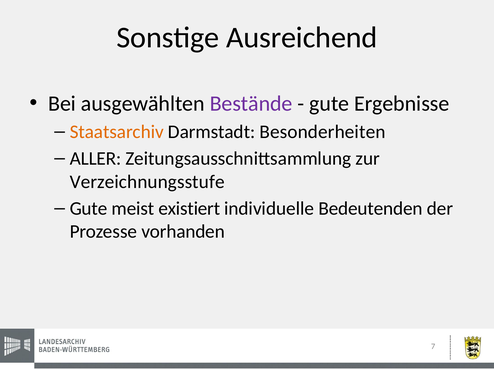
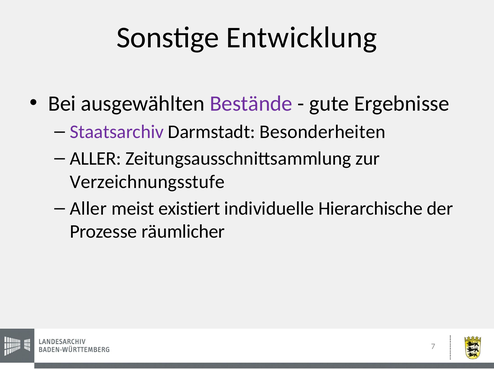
Ausreichend: Ausreichend -> Entwicklung (302, 37)
Staatsarchiv colour: orange -> purple (117, 132)
Gute: Gute -> Aller (88, 209)
Bedeutenden: Bedeutenden -> Hierarchische (371, 209)
vorhanden: vorhanden -> räumlicher (183, 232)
